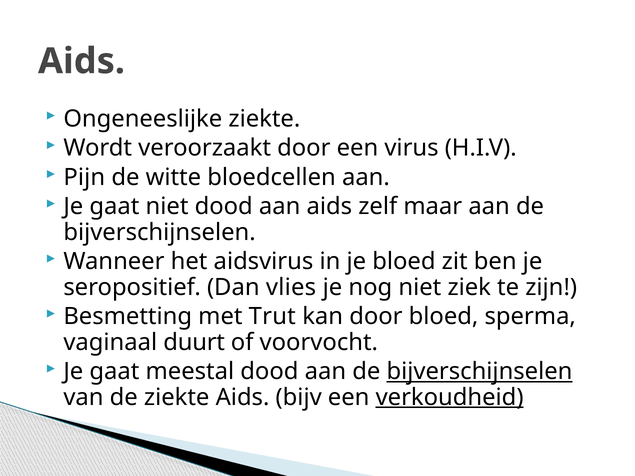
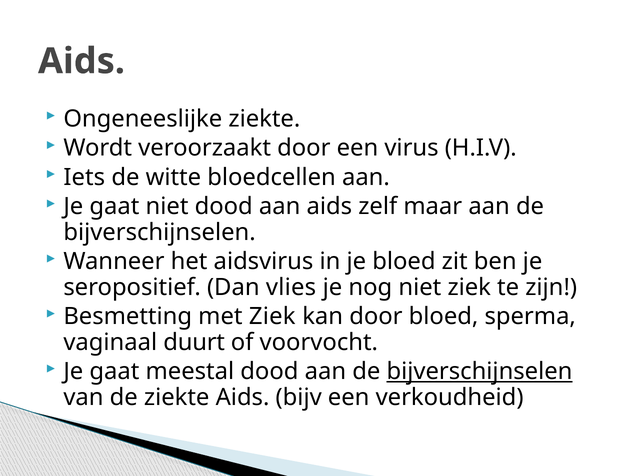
Pijn: Pijn -> Iets (84, 177)
met Trut: Trut -> Ziek (272, 317)
verkoudheid underline: present -> none (450, 397)
